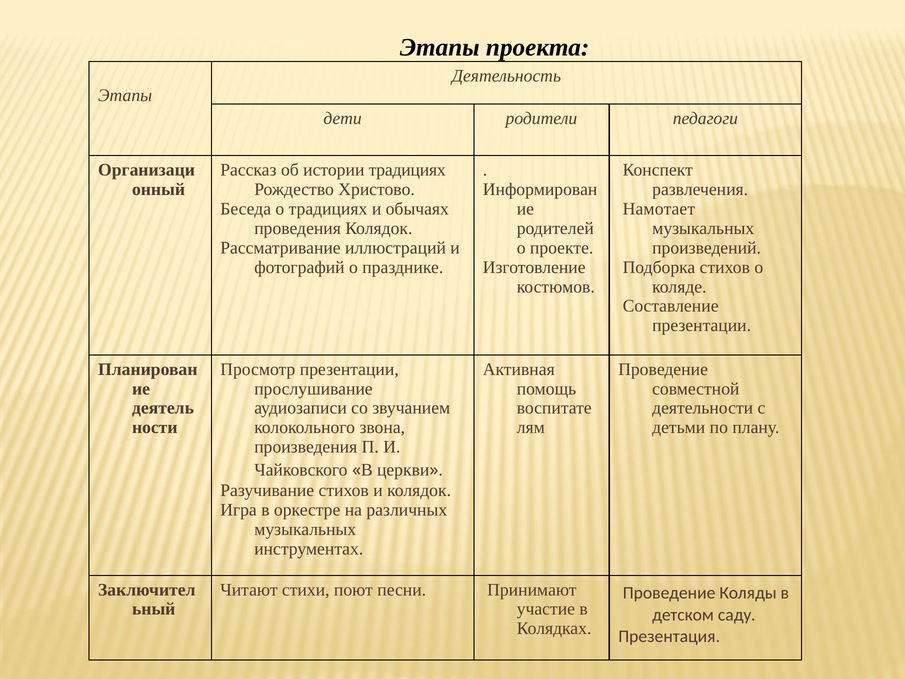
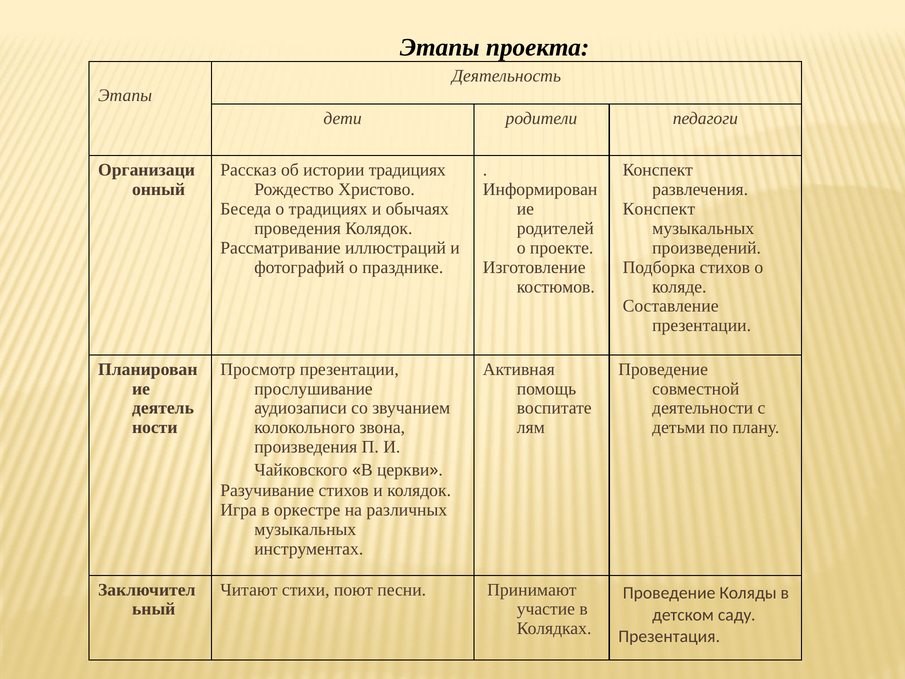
Намотает: Намотает -> Конспект (659, 209)
